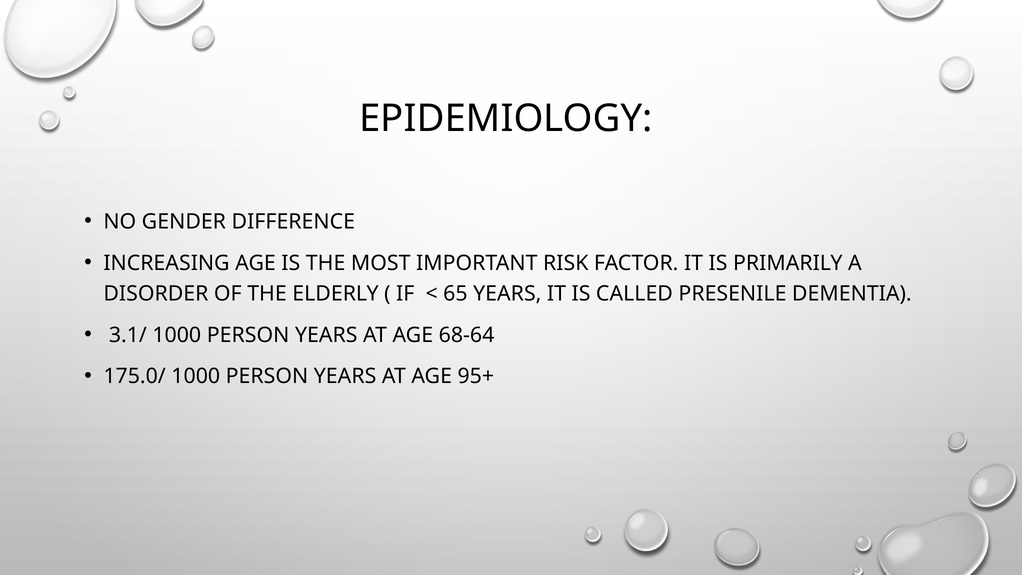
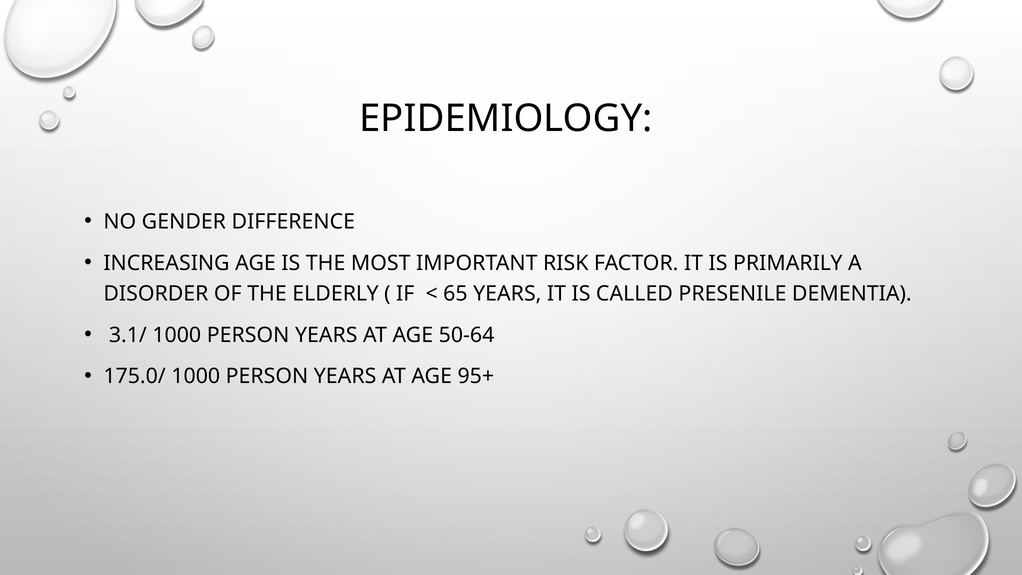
68-64: 68-64 -> 50-64 (467, 335)
